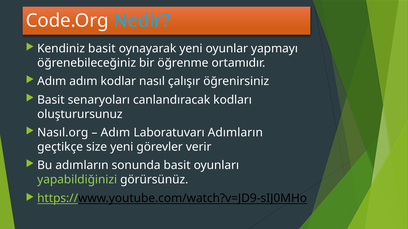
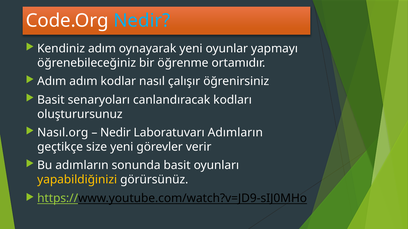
Kendiniz basit: basit -> adım (102, 49)
Adım: Adım -> Nedir (116, 133)
yapabildiğinizi colour: light green -> yellow (77, 180)
